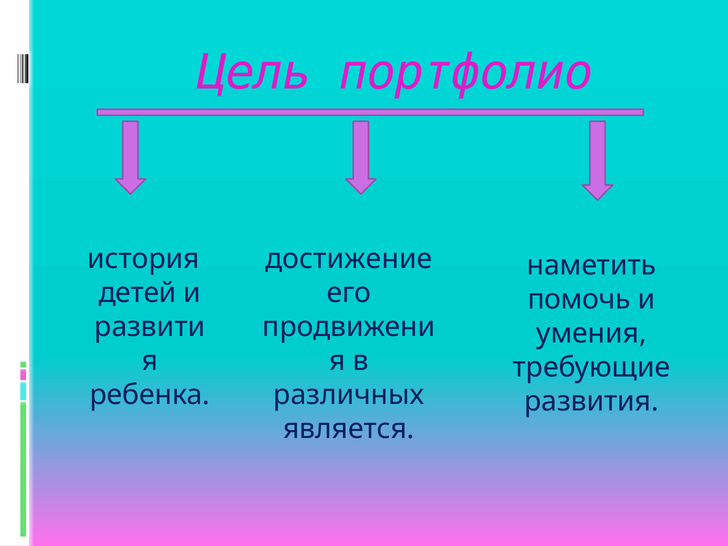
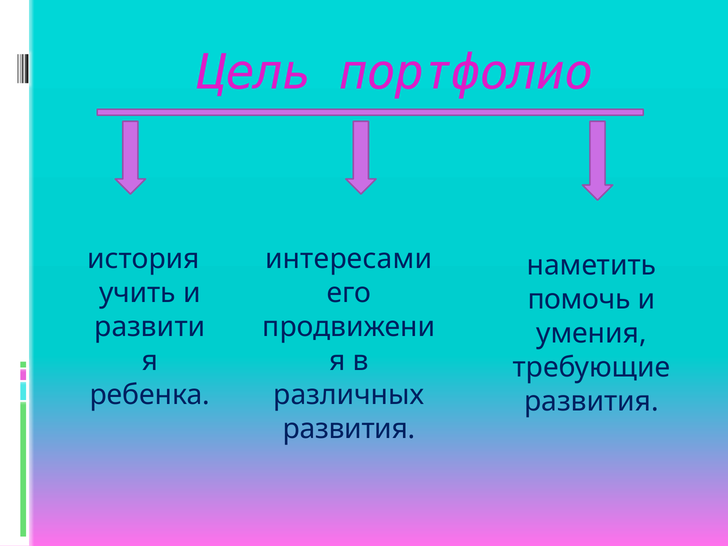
достижение: достижение -> интересами (349, 259)
детей: детей -> учить (137, 293)
является: является -> развития (349, 429)
